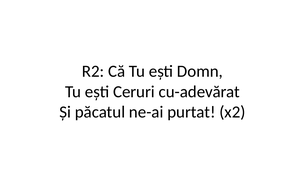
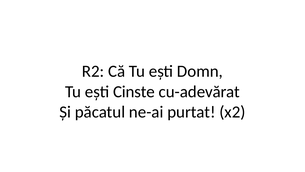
Ceruri: Ceruri -> Cinste (134, 92)
